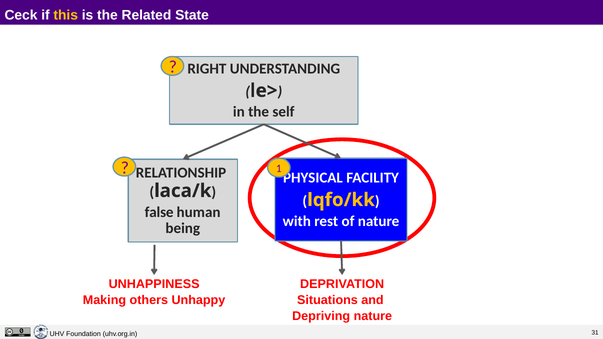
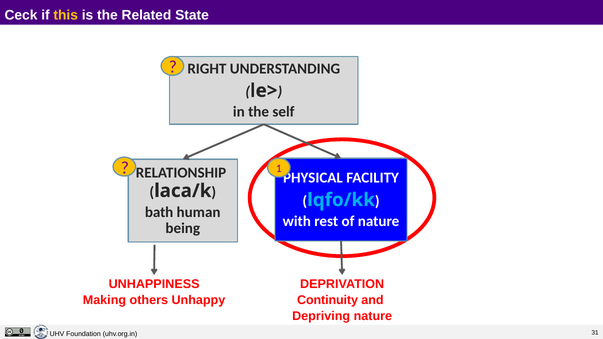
lqfo/kk colour: yellow -> light blue (341, 200)
false: false -> bath (159, 212)
Situations: Situations -> Continuity (328, 300)
